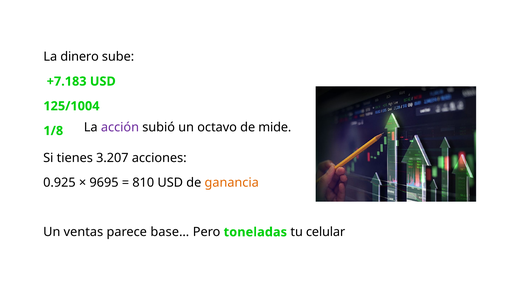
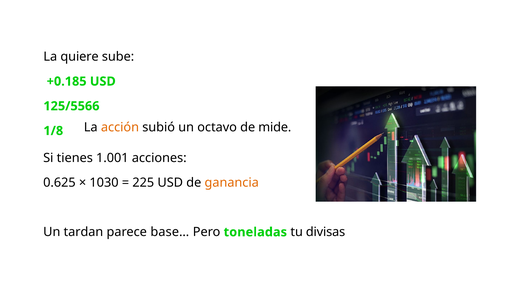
dinero: dinero -> quiere (80, 57)
+7.183: +7.183 -> +0.185 (67, 81)
125/1004: 125/1004 -> 125/5566 (71, 106)
acción colour: purple -> orange (120, 127)
3.207: 3.207 -> 1.001 (112, 158)
0.925: 0.925 -> 0.625 (59, 183)
9695: 9695 -> 1030 (104, 183)
810: 810 -> 225 (143, 183)
ventas: ventas -> tardan (83, 232)
celular: celular -> divisas (326, 232)
